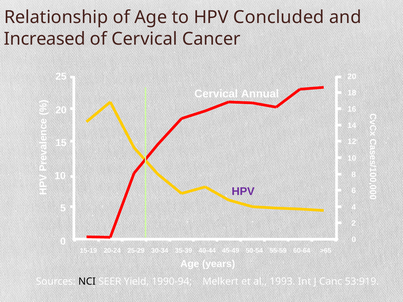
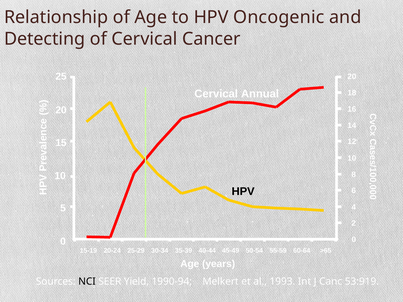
Concluded: Concluded -> Oncogenic (279, 17)
Increased: Increased -> Detecting (45, 39)
HPV colour: purple -> black (243, 192)
